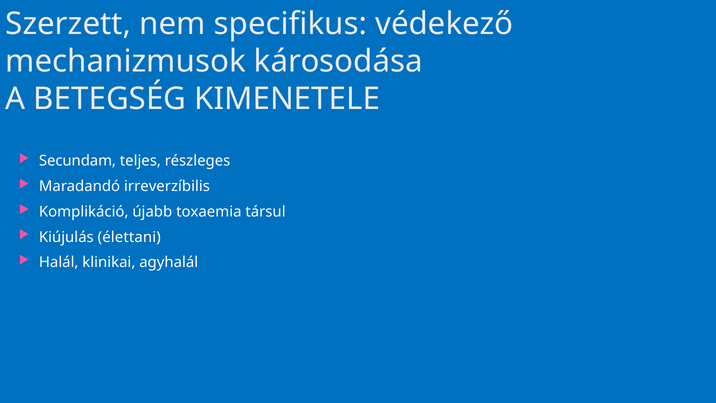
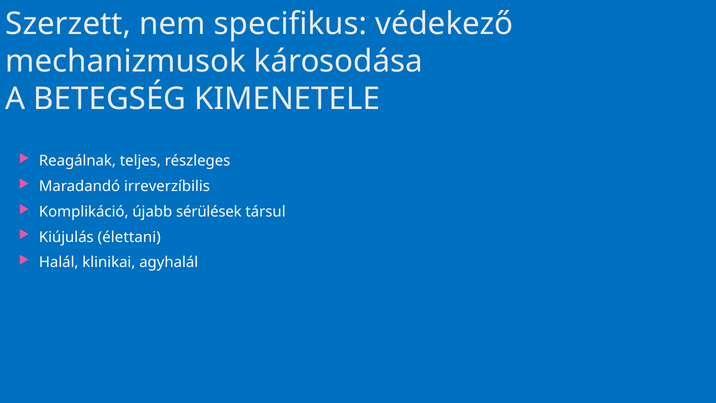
Secundam: Secundam -> Reagálnak (77, 161)
toxaemia: toxaemia -> sérülések (209, 212)
